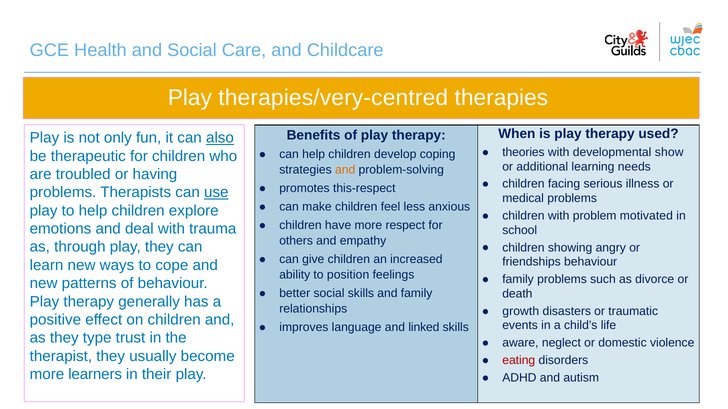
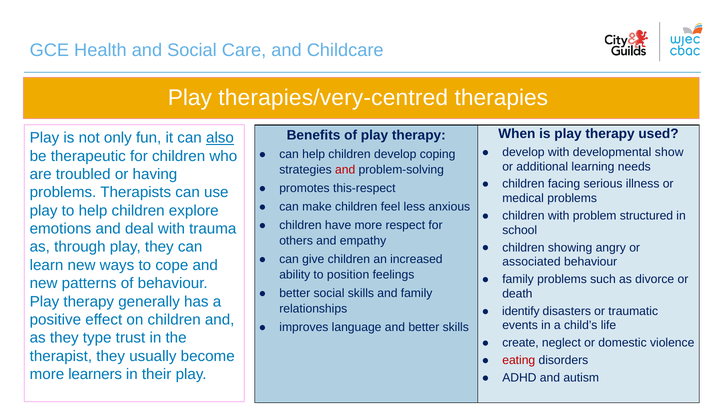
theories: theories -> develop (523, 152)
and colour: orange -> red (345, 170)
use underline: present -> none (216, 193)
motivated: motivated -> structured (646, 216)
friendships: friendships -> associated (531, 262)
growth: growth -> identify (521, 311)
and linked: linked -> better (424, 328)
aware: aware -> create (520, 343)
